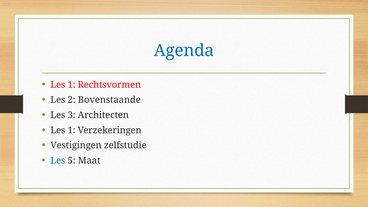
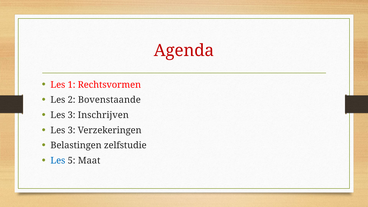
Agenda colour: blue -> red (184, 50)
Architecten: Architecten -> Inschrijven (103, 115)
1: 1 -> 3 (72, 130)
Vestigingen: Vestigingen -> Belastingen (76, 145)
